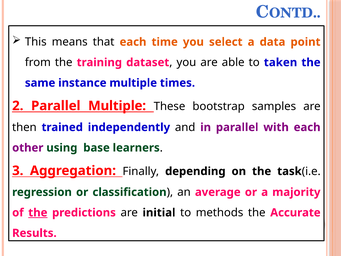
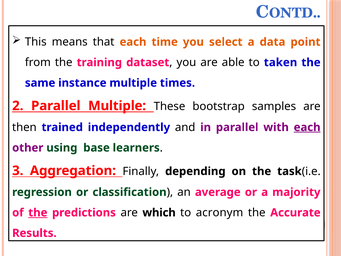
each underline: none -> present (307, 127)
initial: initial -> which (159, 212)
methods: methods -> acronym (220, 212)
